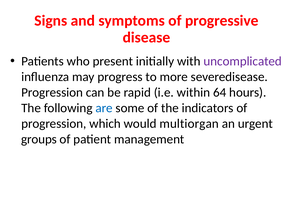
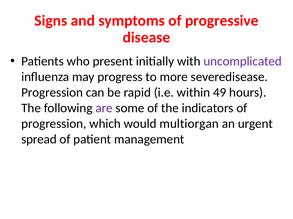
64: 64 -> 49 (220, 93)
are colour: blue -> purple (104, 108)
groups: groups -> spread (39, 140)
